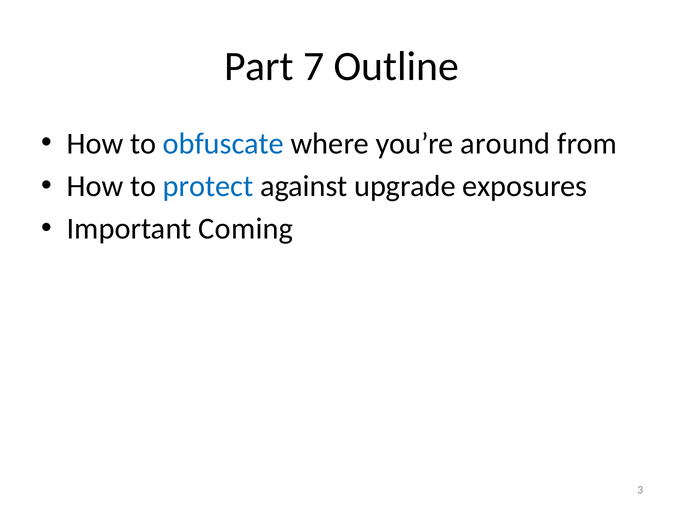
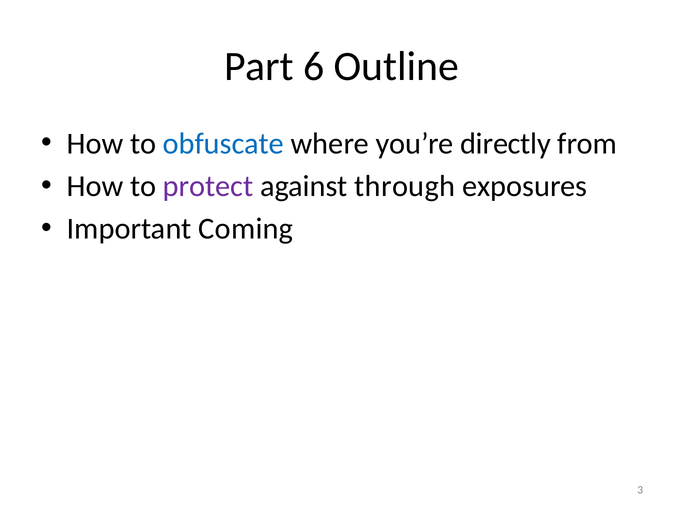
7: 7 -> 6 (314, 66)
around: around -> directly (506, 143)
protect colour: blue -> purple (208, 186)
upgrade: upgrade -> through (405, 186)
